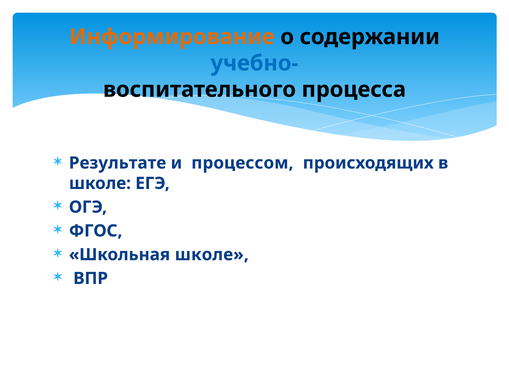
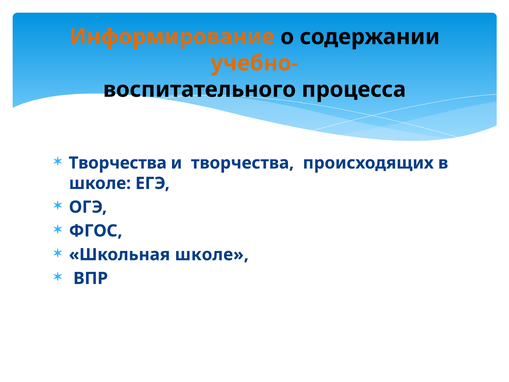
учебно- colour: blue -> orange (255, 63)
Результате: Результате -> Творчества (118, 163)
и процессом: процессом -> творчества (242, 163)
